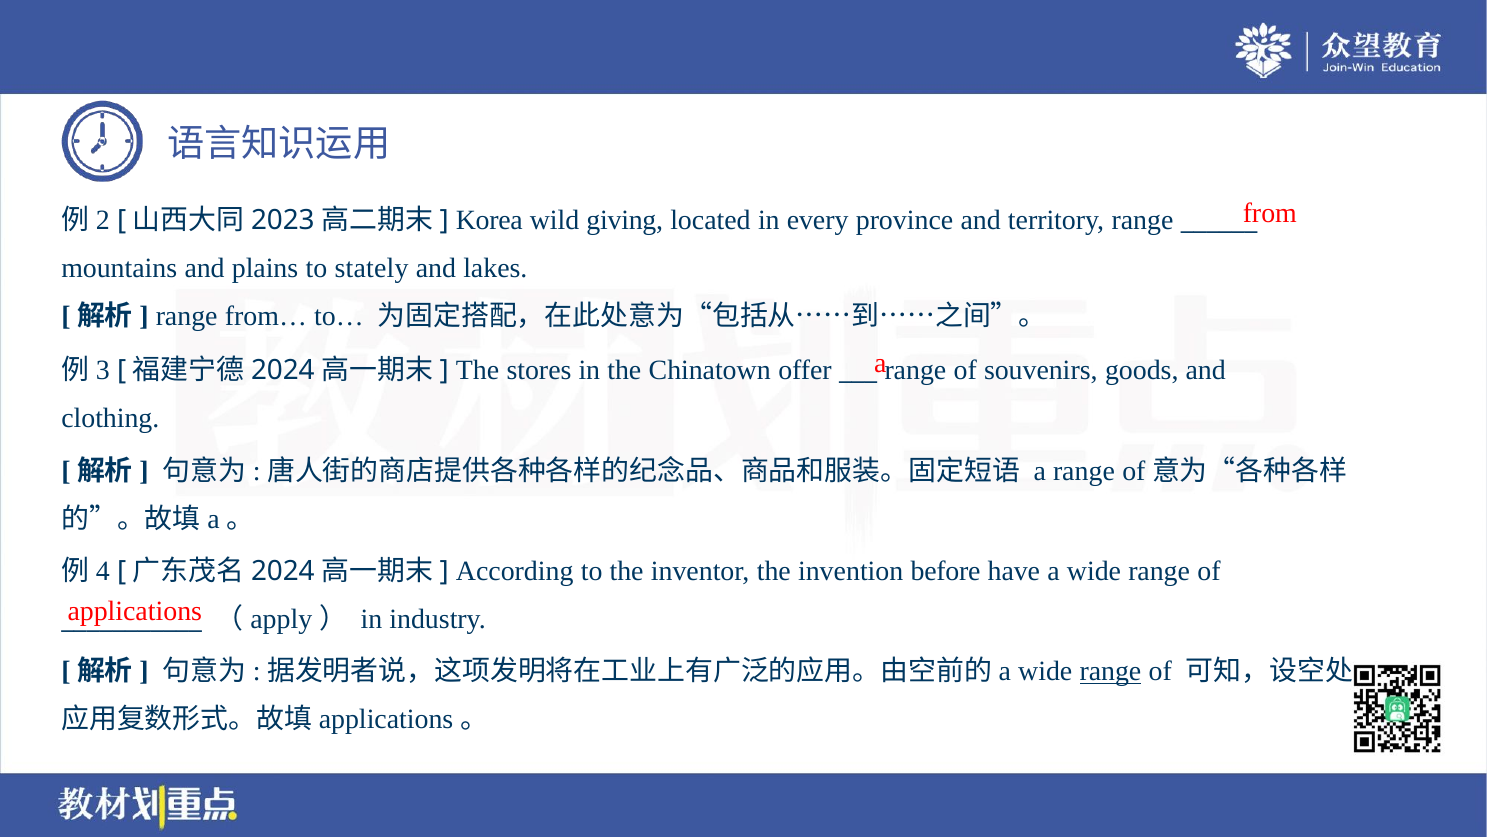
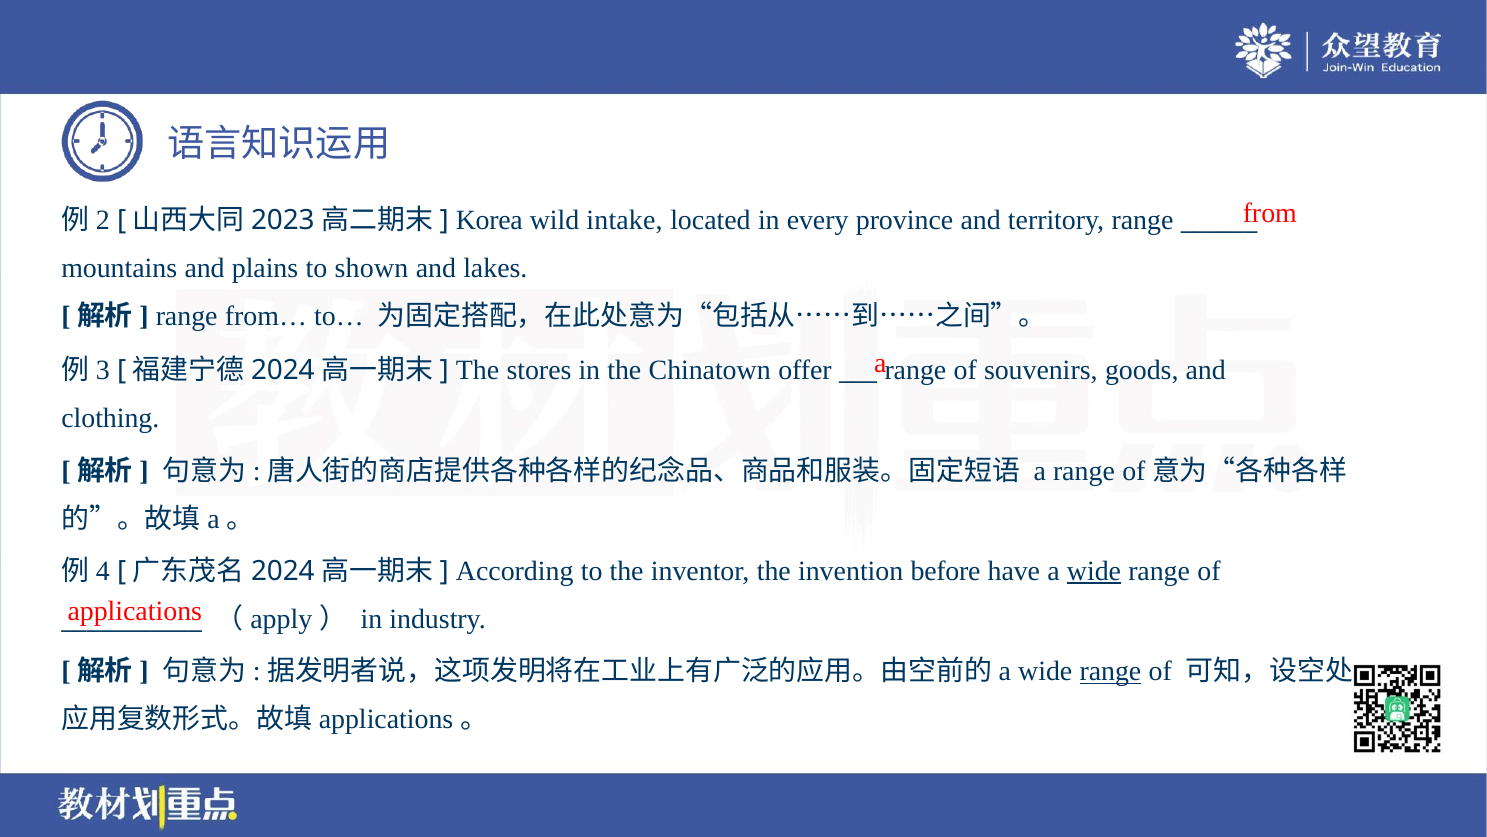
giving: giving -> intake (625, 220)
stately: stately -> shown (371, 268)
wide underline: none -> present (1094, 571)
